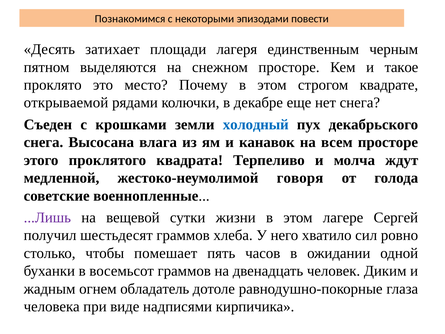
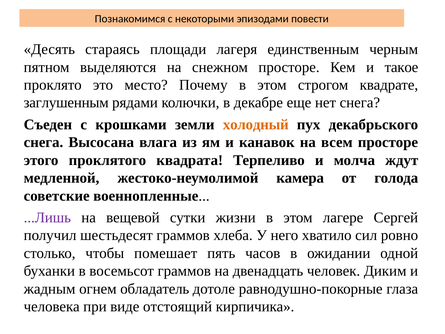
затихает: затихает -> стараясь (112, 49)
открываемой: открываемой -> заглушенным (66, 103)
холодный colour: blue -> orange (256, 124)
говоря: говоря -> камера (300, 178)
надписями: надписями -> отстоящий (178, 306)
